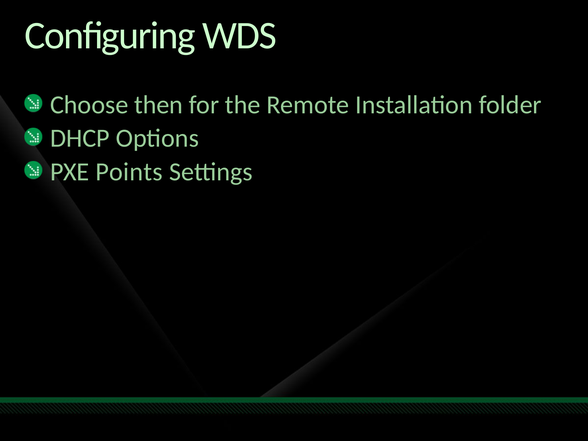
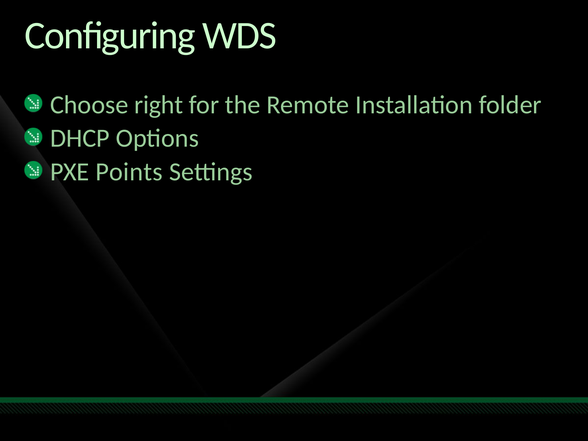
then: then -> right (159, 105)
